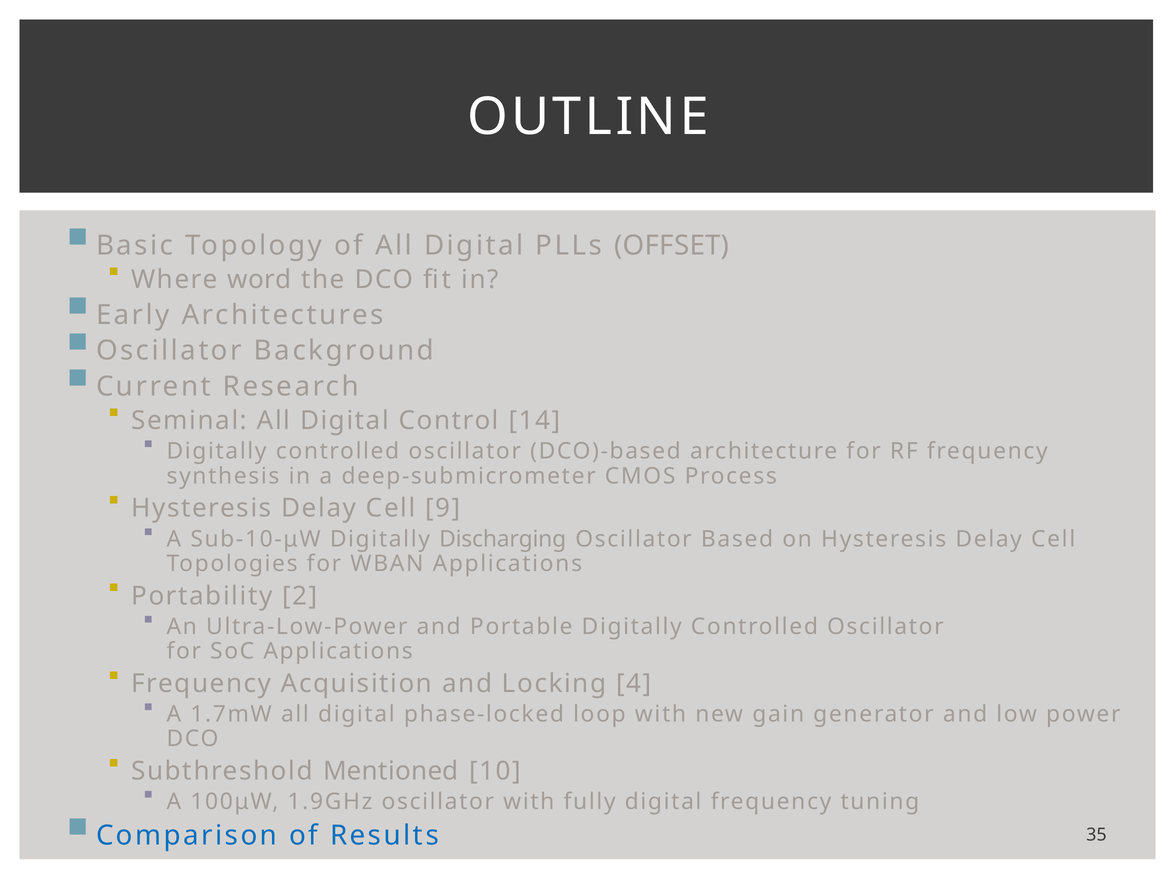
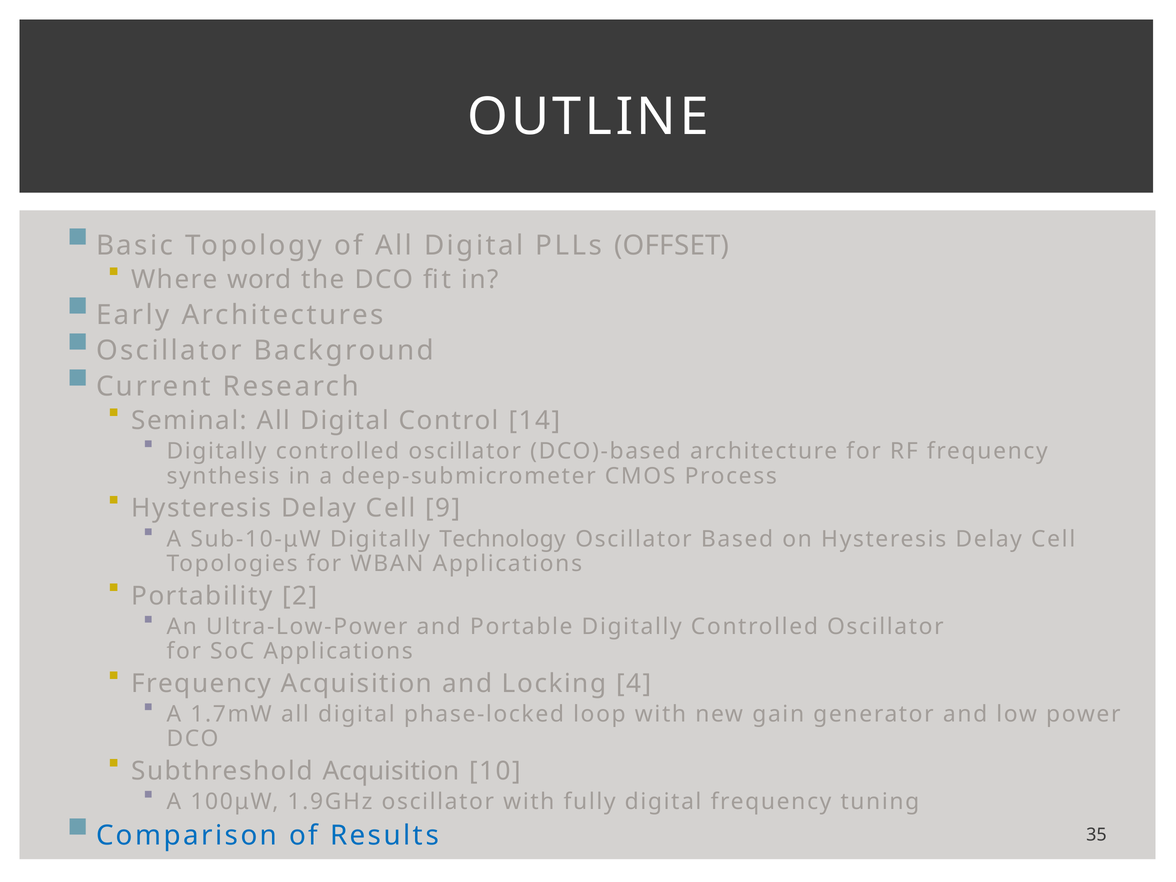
Discharging: Discharging -> Technology (502, 539)
Subthreshold Mentioned: Mentioned -> Acquisition (391, 771)
